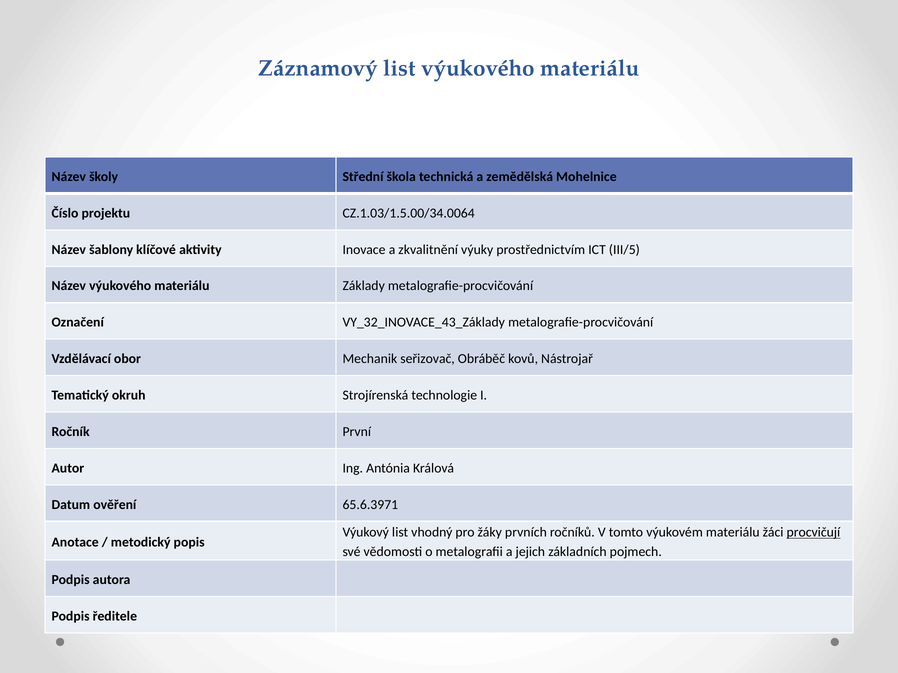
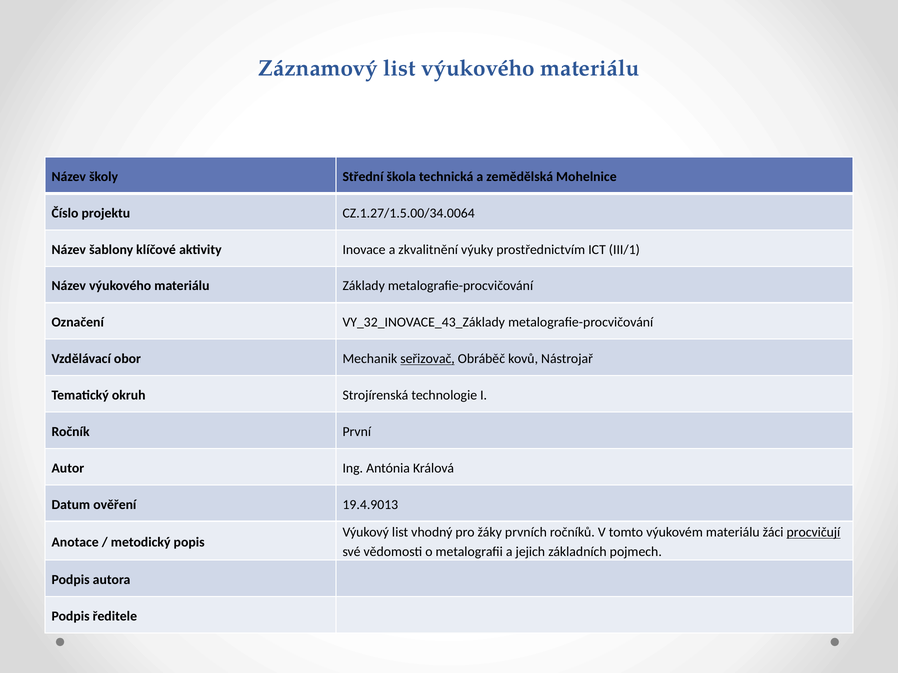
CZ.1.03/1.5.00/34.0064: CZ.1.03/1.5.00/34.0064 -> CZ.1.27/1.5.00/34.0064 (409, 213)
III/5: III/5 -> III/1 (624, 250)
seřizovač underline: none -> present (428, 359)
65.6.3971: 65.6.3971 -> 19.4.9013 (370, 505)
